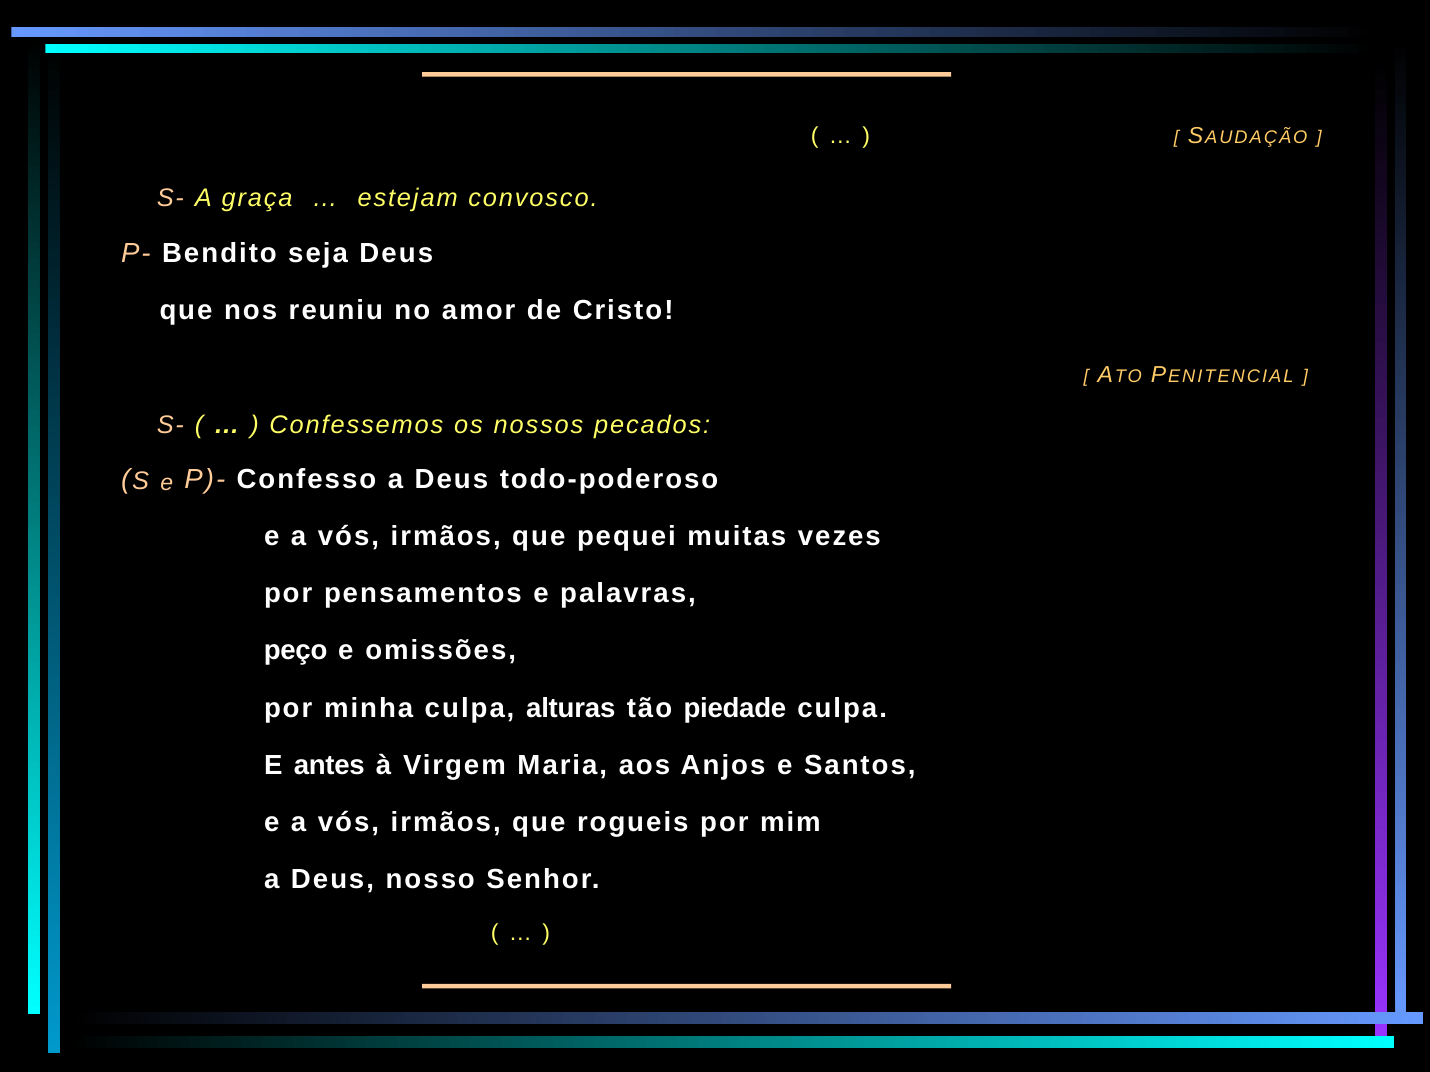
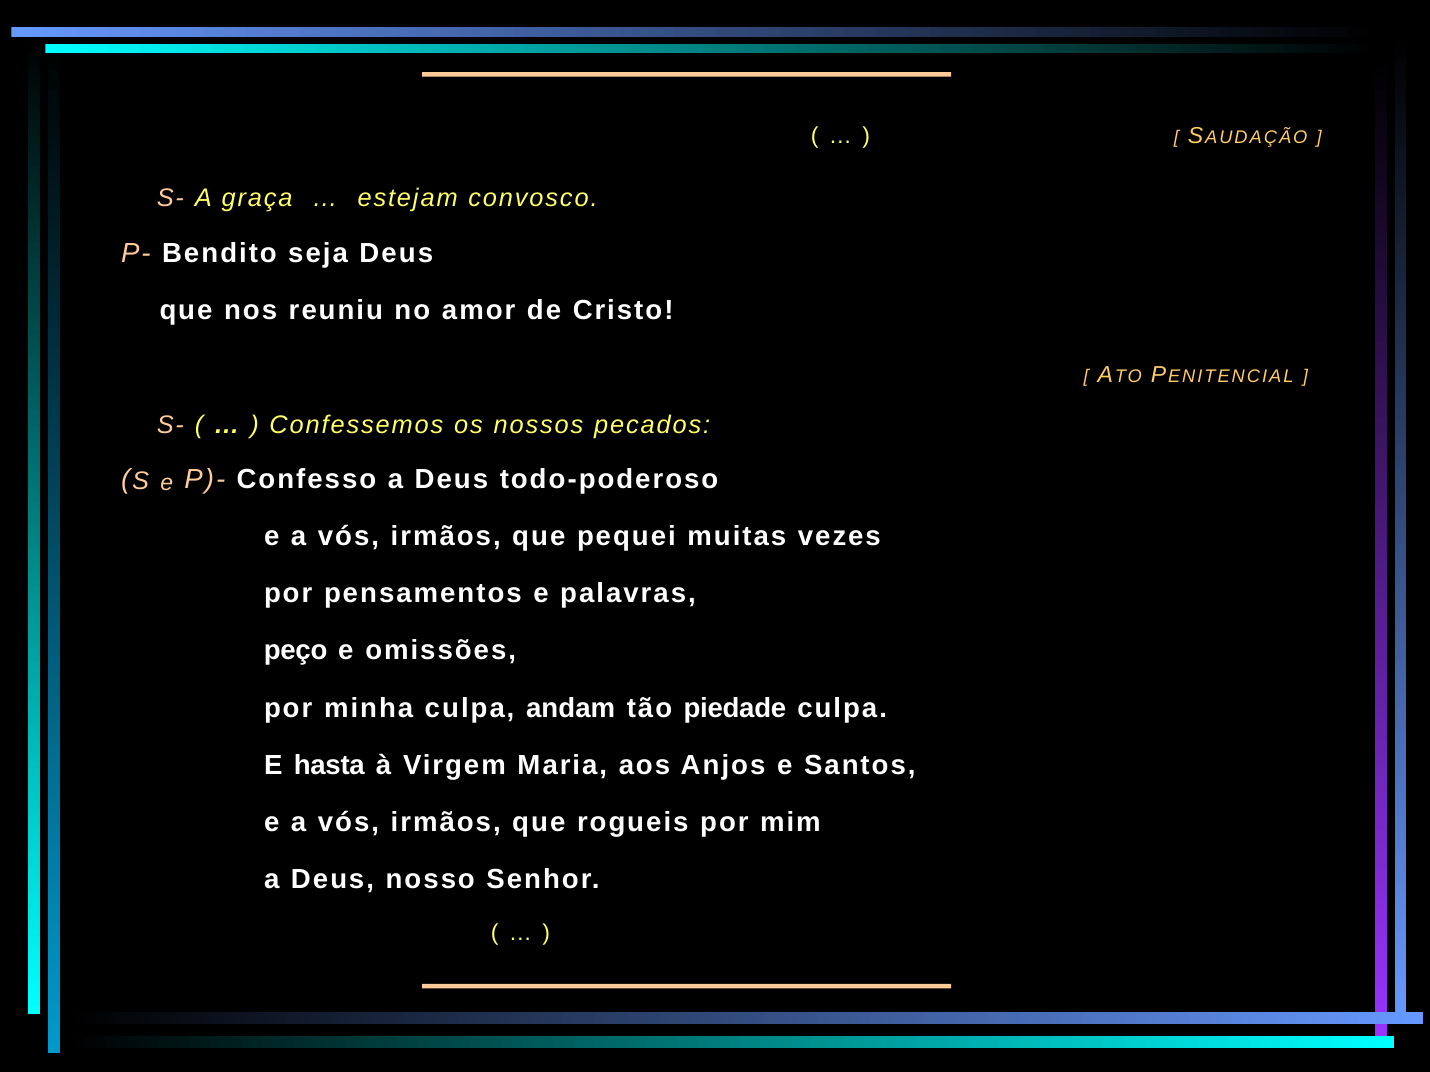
alturas: alturas -> andam (571, 708)
antes: antes -> hasta (329, 766)
